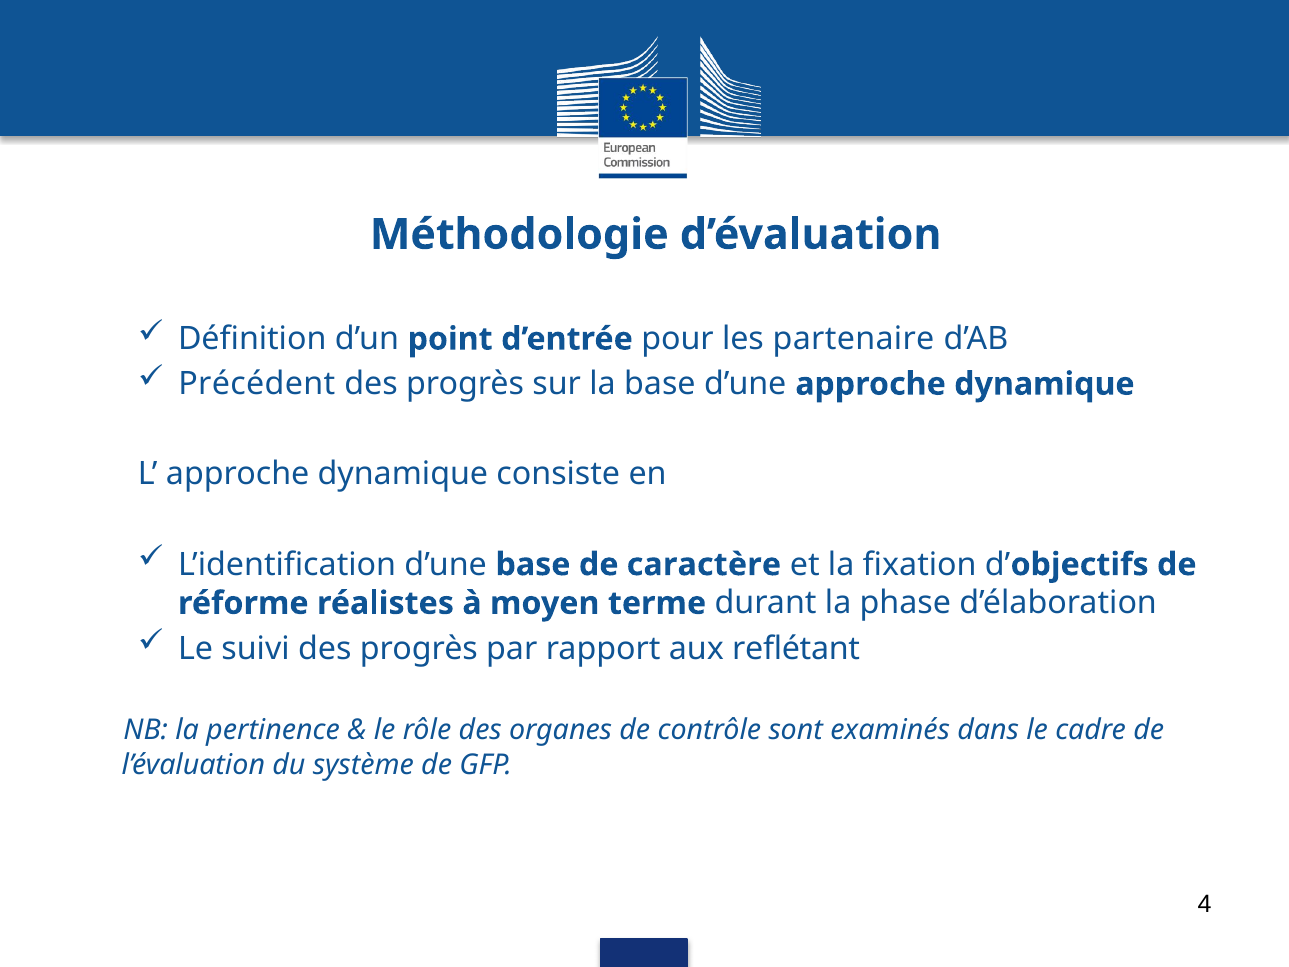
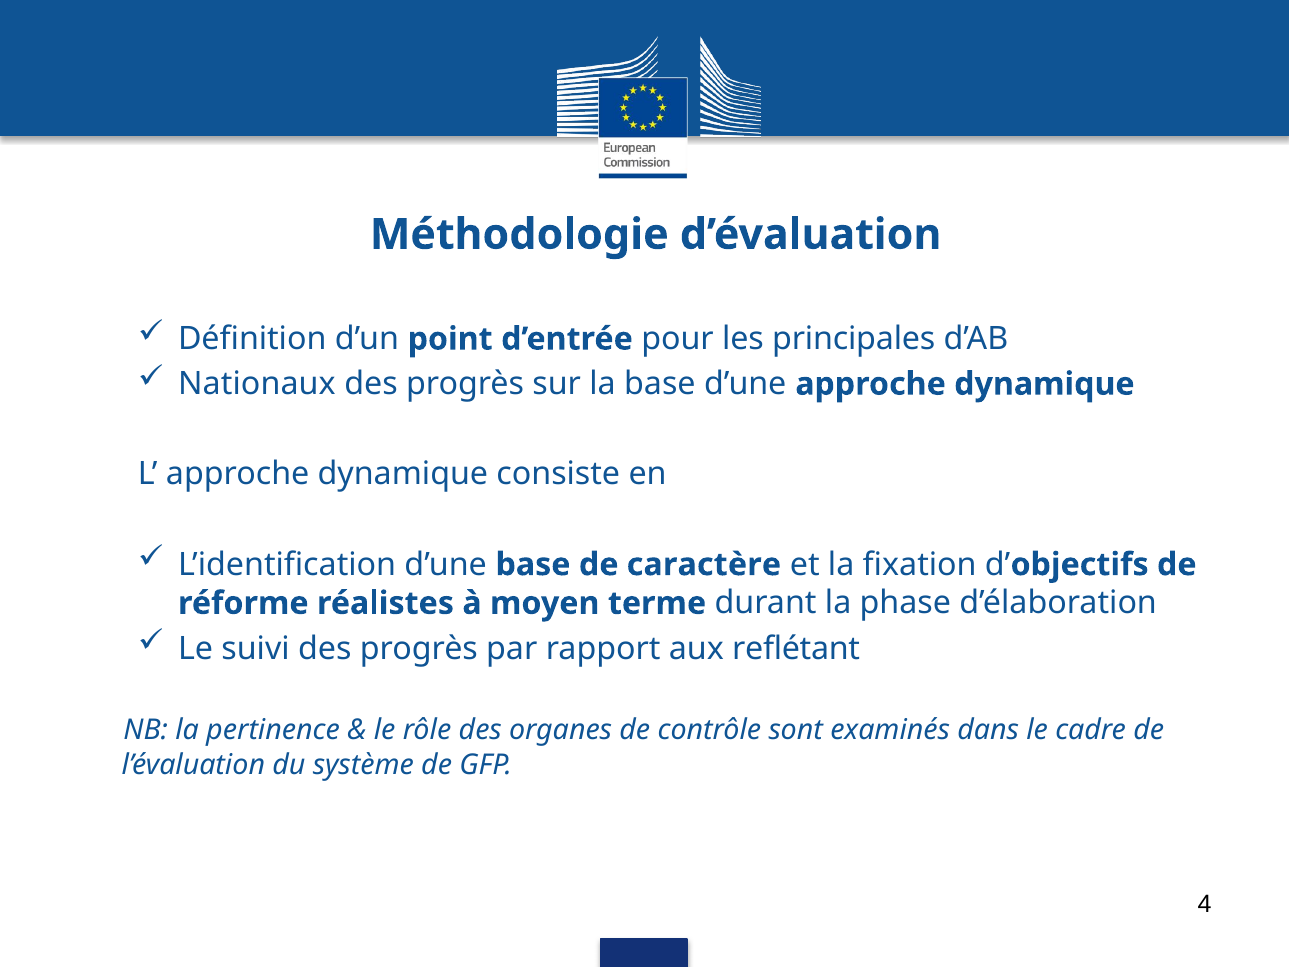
partenaire: partenaire -> principales (854, 339)
Précédent: Précédent -> Nationaux (257, 384)
